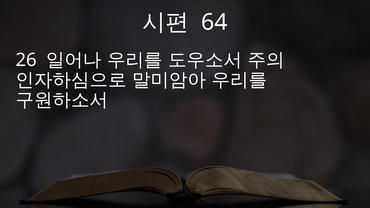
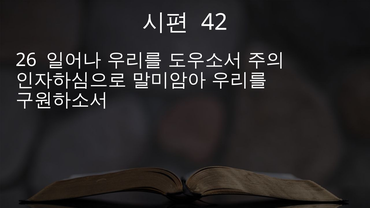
64: 64 -> 42 (214, 22)
